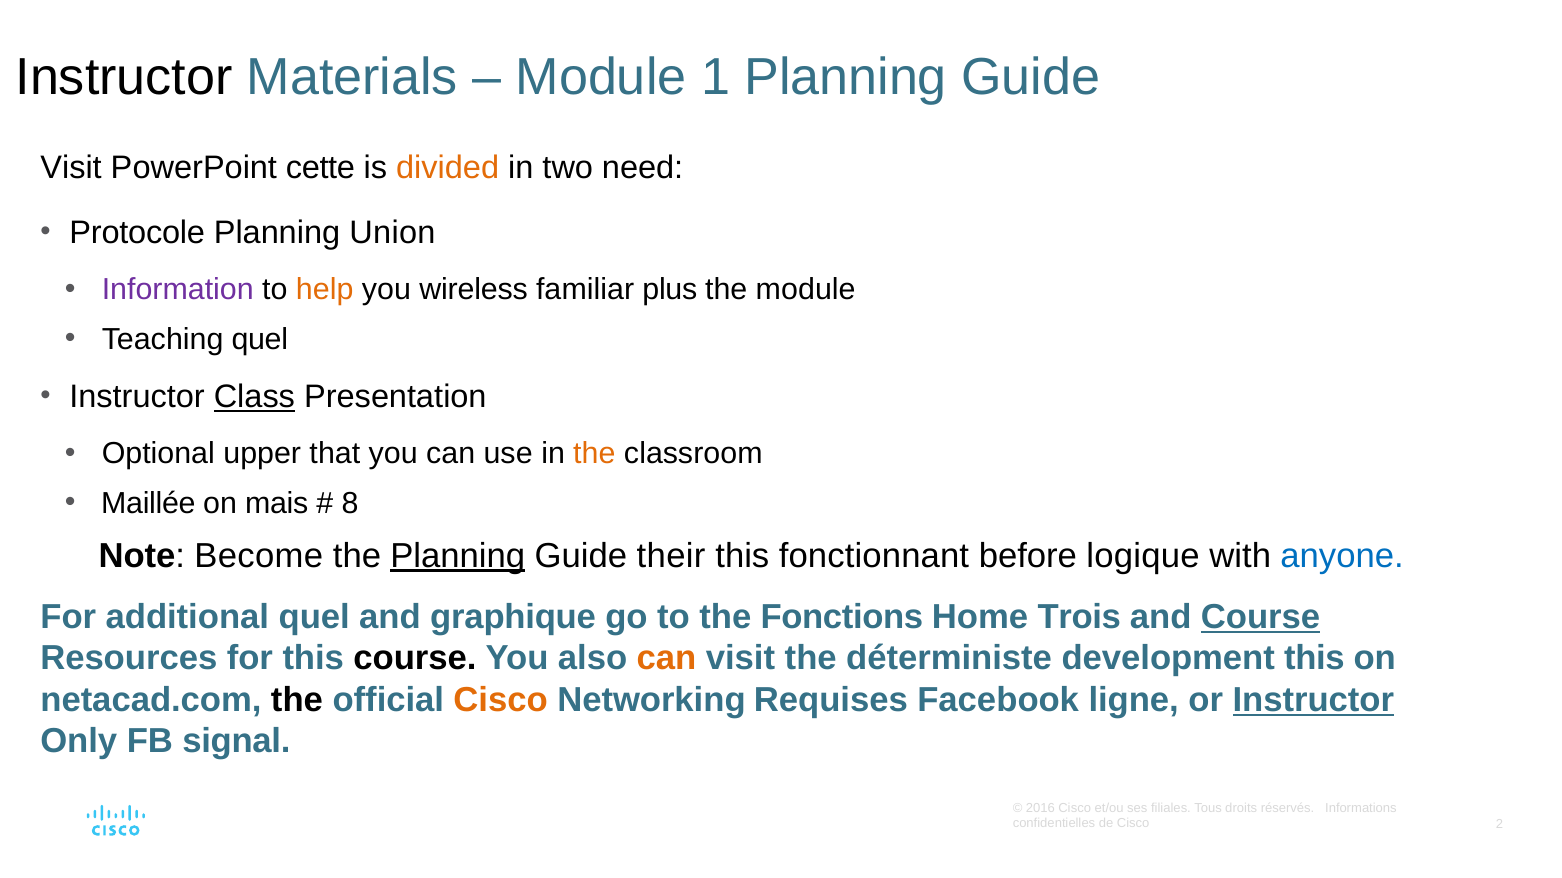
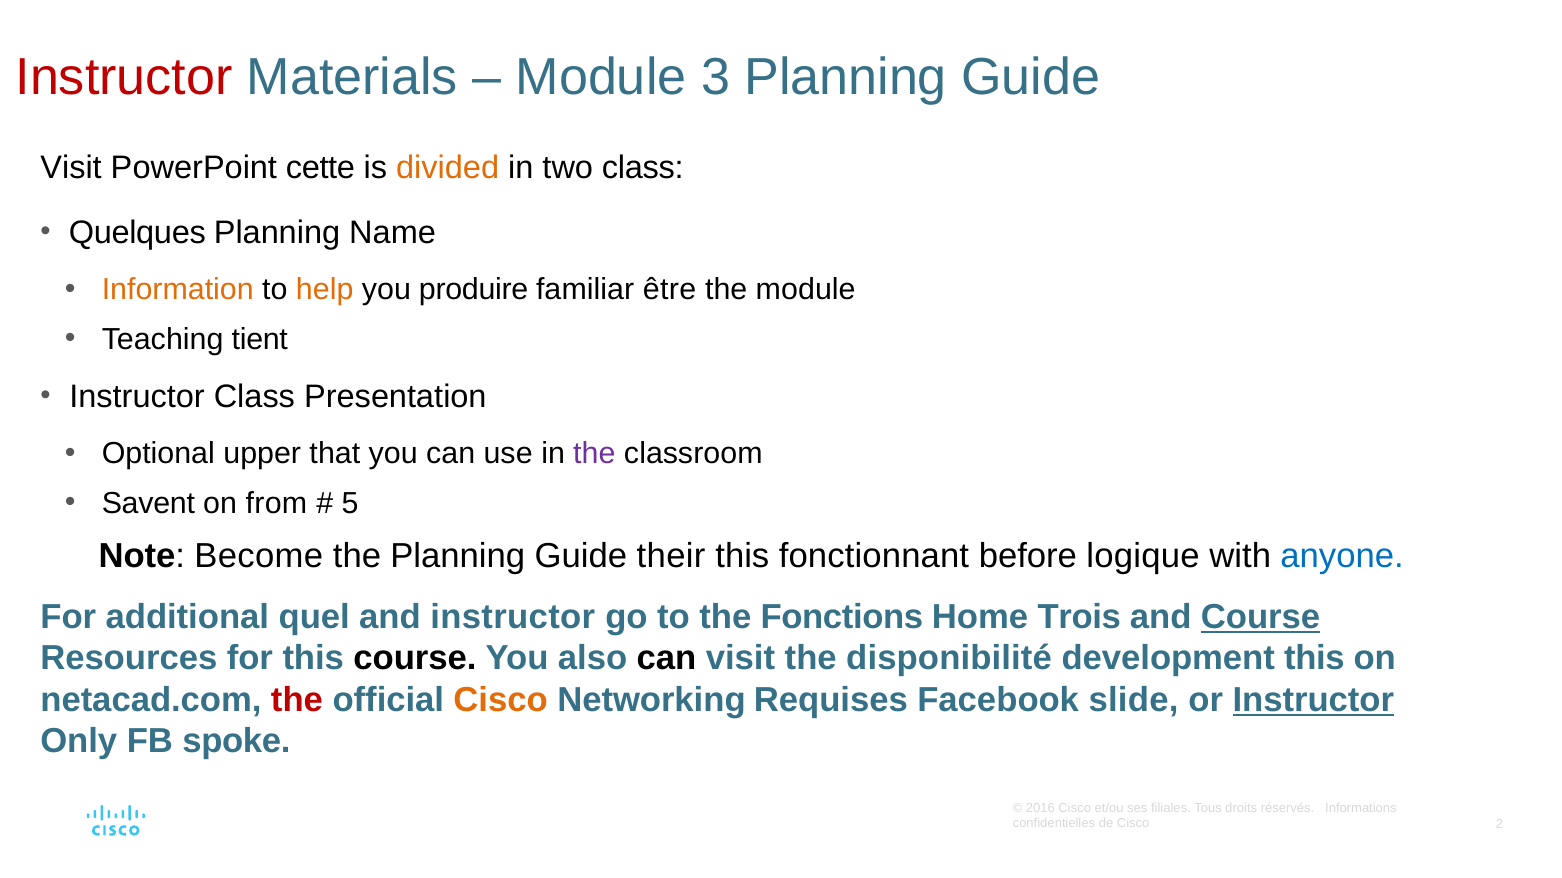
Instructor colour: black -> red (124, 77)
1: 1 -> 3 (716, 77)
two need: need -> class (643, 168)
Protocole: Protocole -> Quelques (137, 233)
Union: Union -> Name (393, 233)
Information colour: purple -> orange (178, 290)
wireless: wireless -> produire (474, 290)
plus: plus -> être (670, 290)
Teaching quel: quel -> tient (260, 339)
Class underline: present -> none (254, 397)
the colour: orange -> purple (594, 454)
Maillée: Maillée -> Savent (148, 504)
mais: mais -> from (276, 504)
8: 8 -> 5 (350, 504)
Planning underline: present -> none (458, 556)
and graphique: graphique -> instructor (513, 617)
can colour: orange -> black (667, 659)
déterministe: déterministe -> disponibilité (949, 659)
the colour: black -> red (297, 700)
ligne: ligne -> slide (1134, 700)
signal: signal -> spoke (236, 742)
